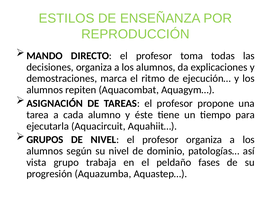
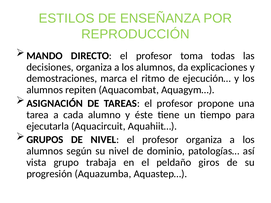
fases: fases -> giros (209, 163)
